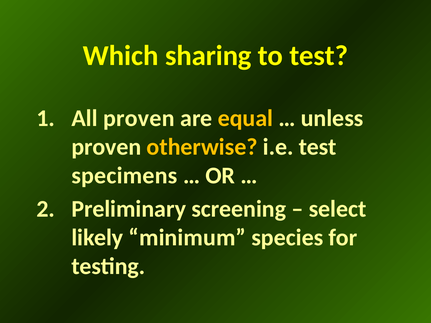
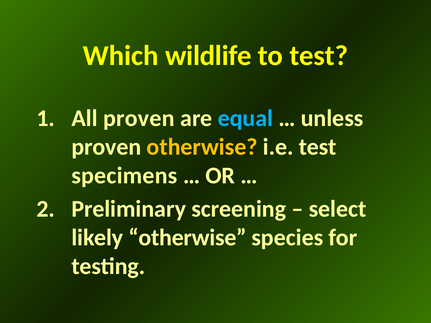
sharing: sharing -> wildlife (208, 56)
equal colour: yellow -> light blue (245, 118)
likely minimum: minimum -> otherwise (187, 238)
